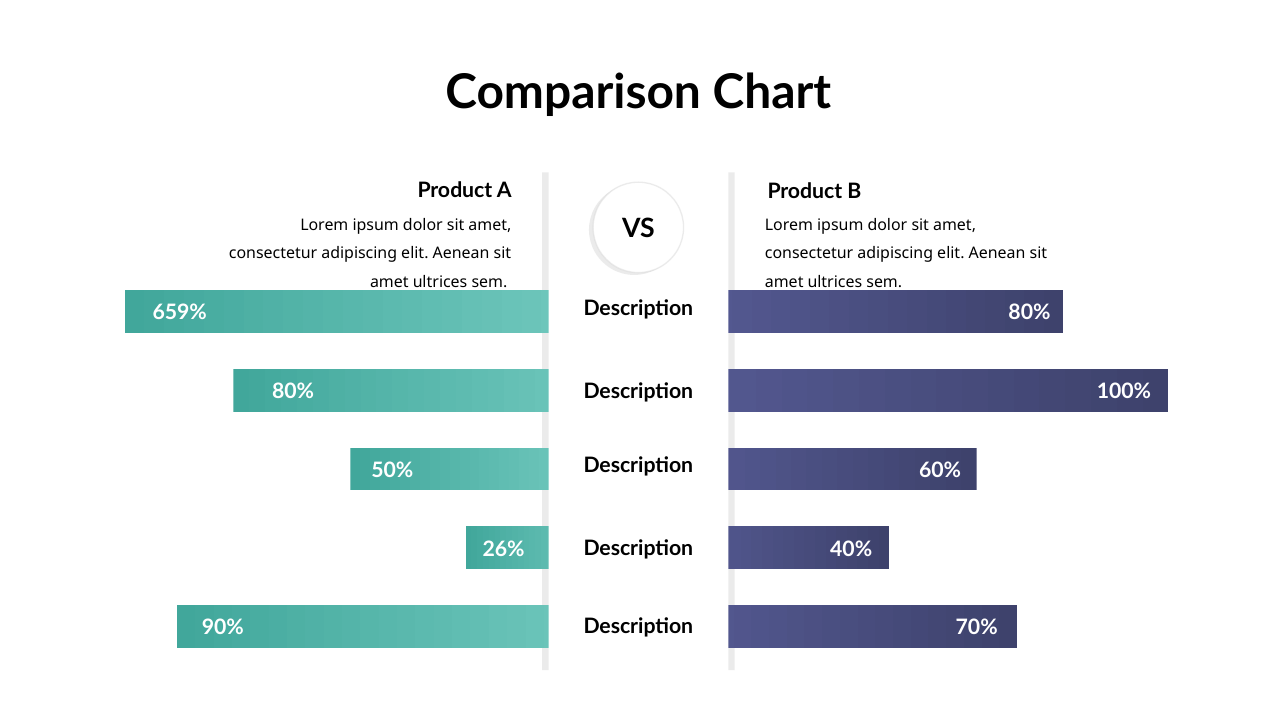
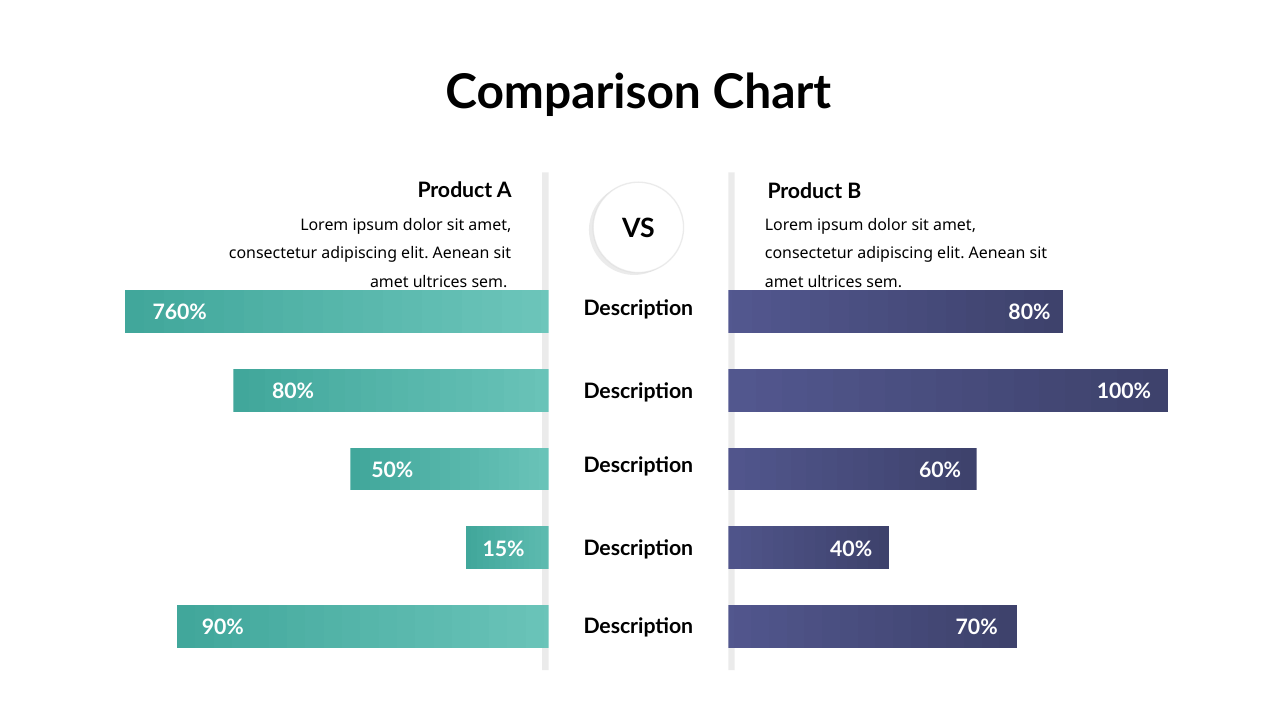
659%: 659% -> 760% (180, 313)
26%: 26% -> 15% (504, 549)
